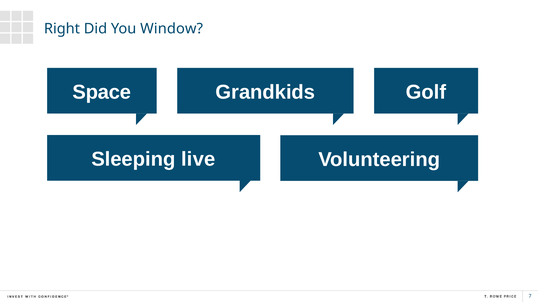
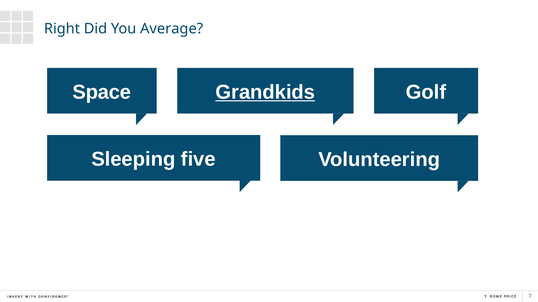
Window: Window -> Average (172, 29)
Grandkids underline: none -> present (265, 92)
live: live -> five (198, 160)
